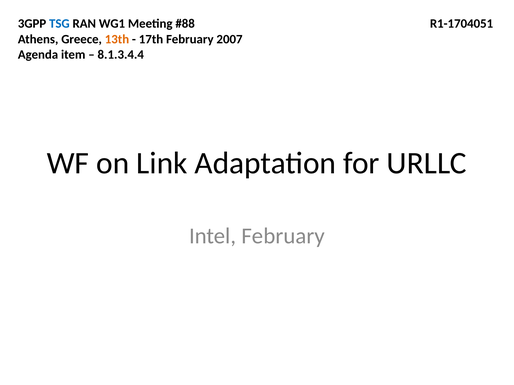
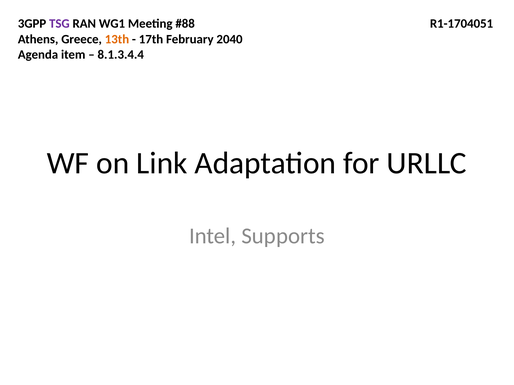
TSG colour: blue -> purple (59, 24)
2007: 2007 -> 2040 (230, 39)
Intel February: February -> Supports (283, 236)
